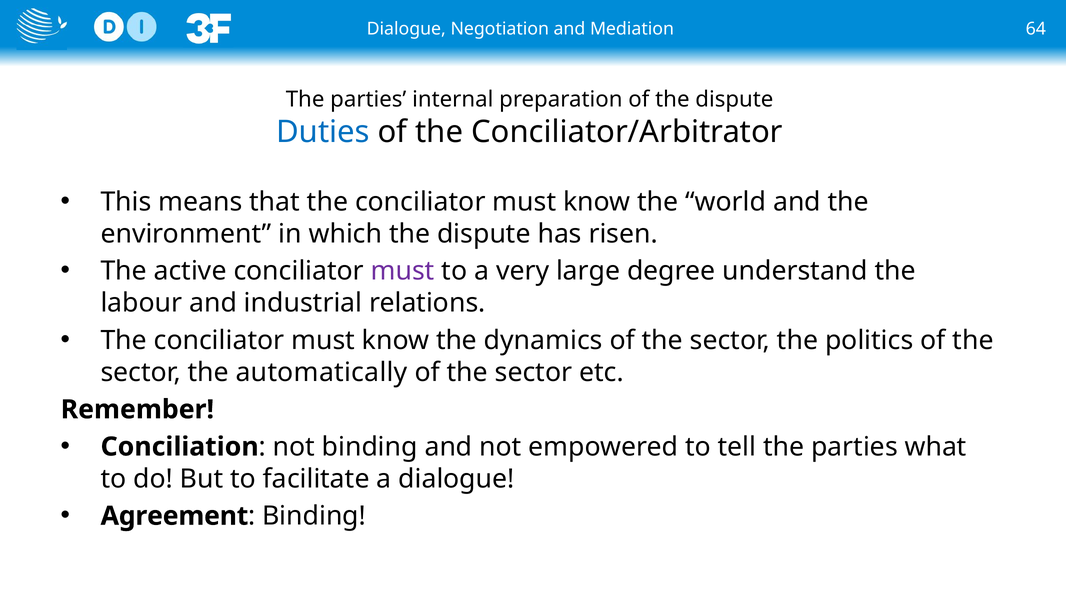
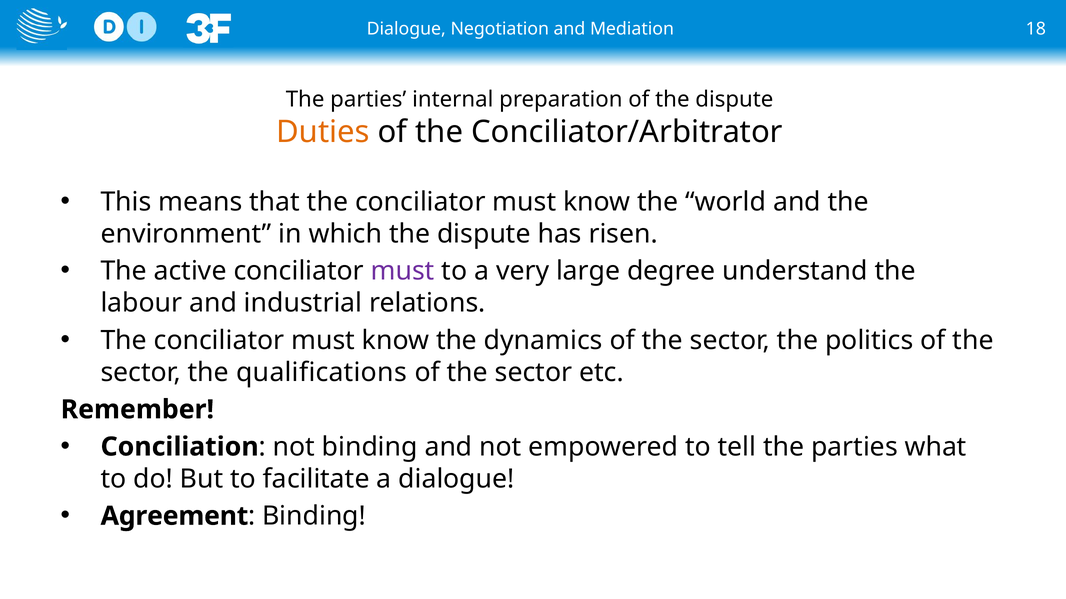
64: 64 -> 18 (1036, 29)
Duties colour: blue -> orange (323, 132)
automatically: automatically -> qualifications (322, 373)
